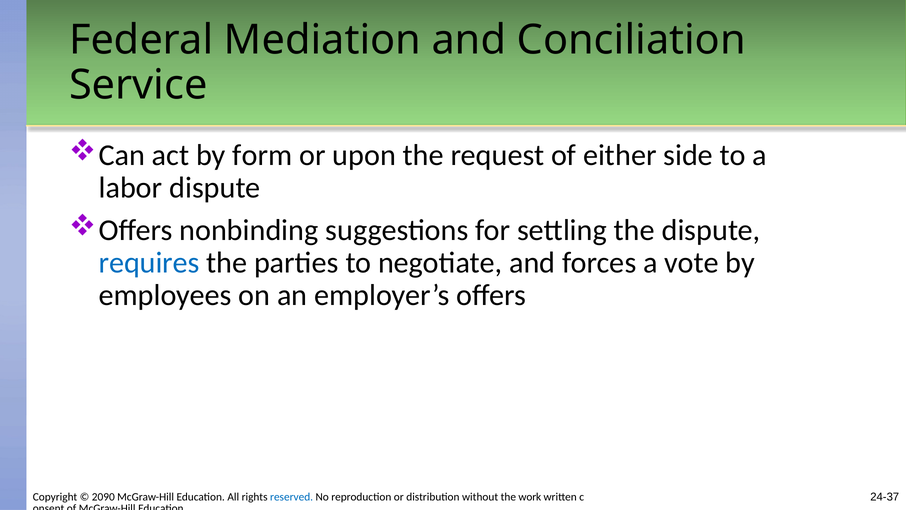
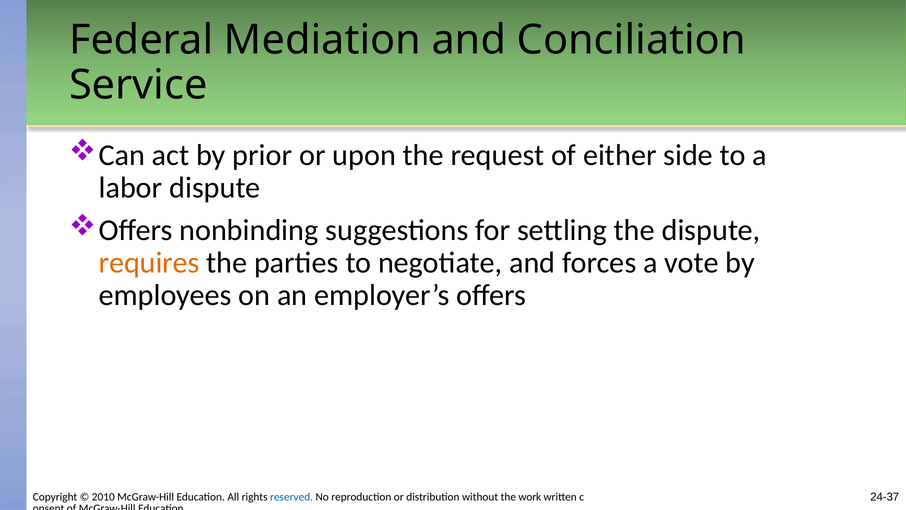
form: form -> prior (262, 155)
requires colour: blue -> orange (149, 263)
2090: 2090 -> 2010 (103, 497)
